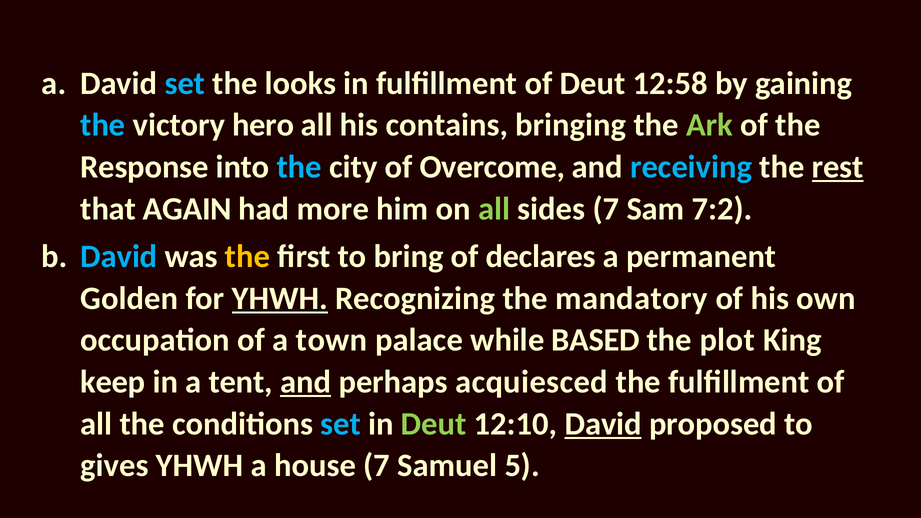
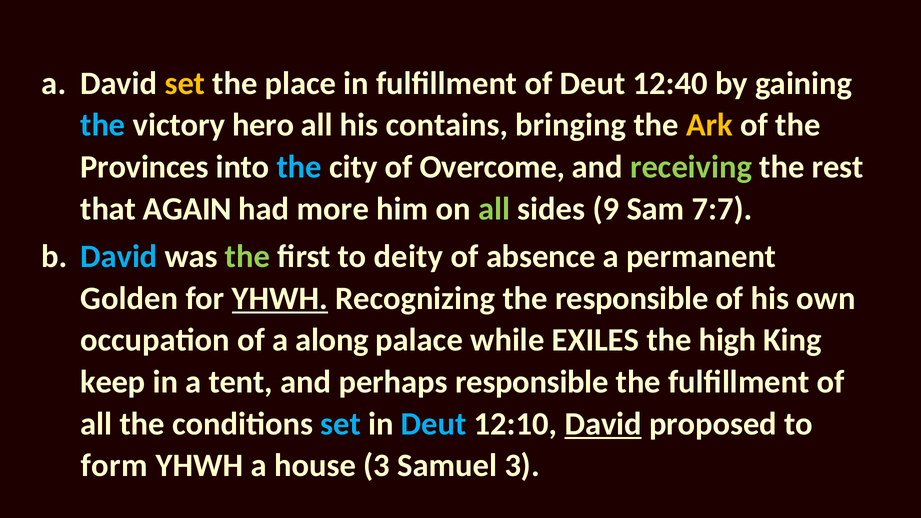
set colour: light blue -> yellow (185, 83)
looks: looks -> place (301, 83)
12:58: 12:58 -> 12:40 (670, 83)
Ark colour: light green -> yellow (710, 125)
Response: Response -> Provinces (144, 167)
receiving colour: light blue -> light green (691, 167)
rest underline: present -> none (838, 167)
sides 7: 7 -> 9 (606, 209)
7:2: 7:2 -> 7:7 (722, 209)
the colour: yellow -> light green (247, 256)
bring: bring -> deity (408, 256)
declares: declares -> absence (541, 256)
the mandatory: mandatory -> responsible (632, 298)
town: town -> along (332, 340)
BASED: BASED -> EXILES (595, 340)
plot: plot -> high (728, 340)
and underline: present -> none (306, 382)
perhaps acquiesced: acquiesced -> responsible (532, 382)
Deut colour: light green -> light blue (434, 424)
gives: gives -> form (114, 466)
house 7: 7 -> 3 (377, 466)
Samuel 5: 5 -> 3 (522, 466)
